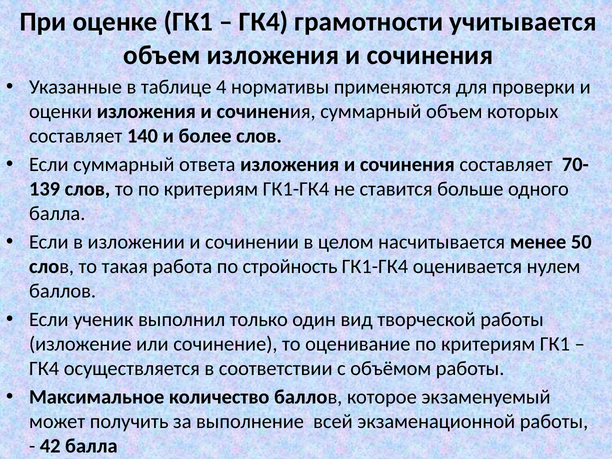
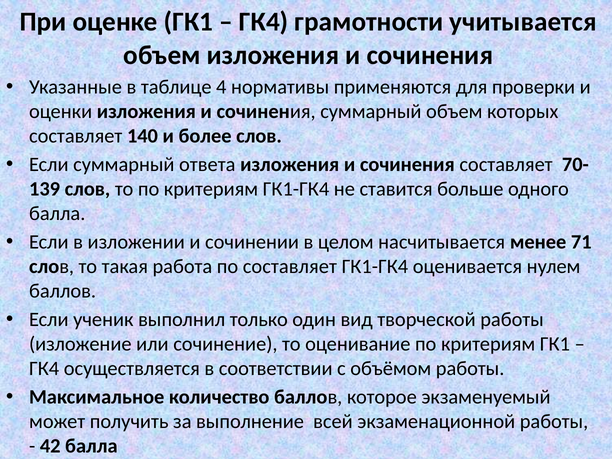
50: 50 -> 71 (581, 242)
по стройность: стройность -> составляет (290, 267)
